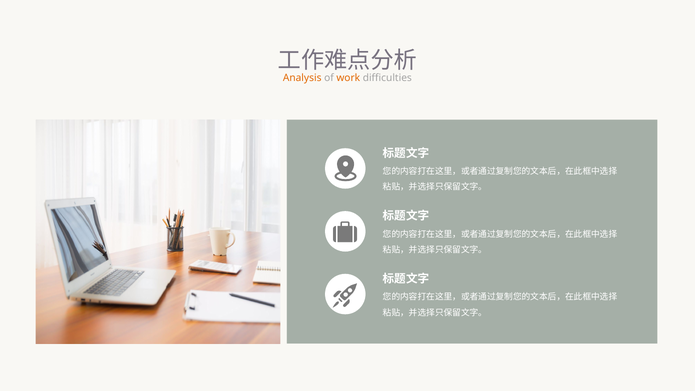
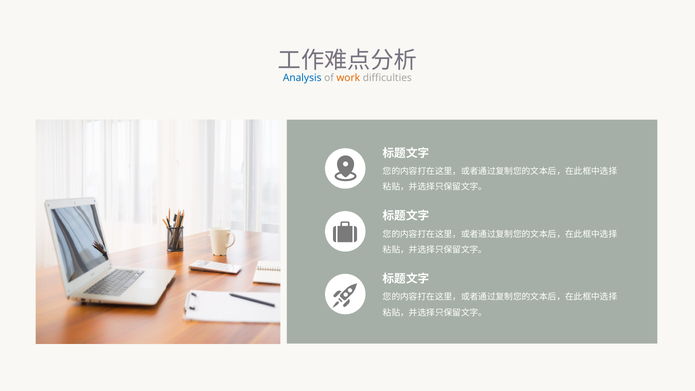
Analysis colour: orange -> blue (302, 78)
